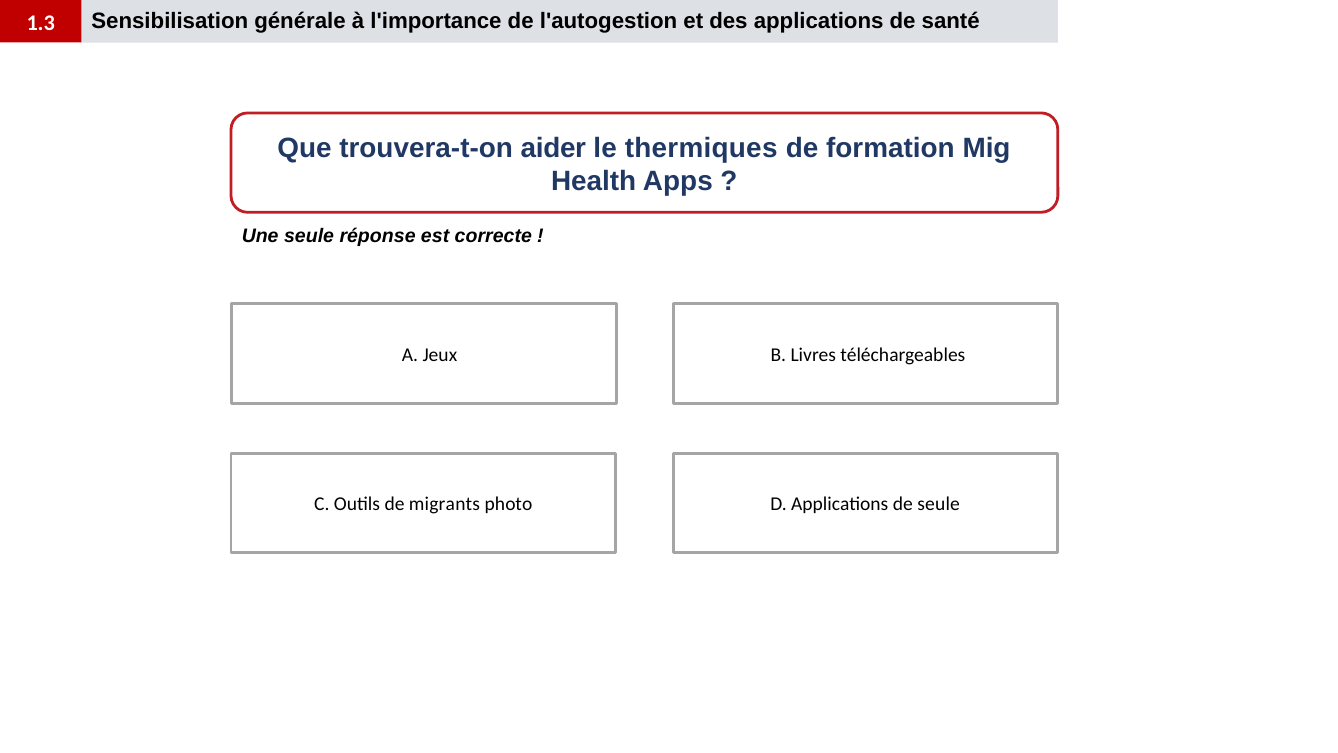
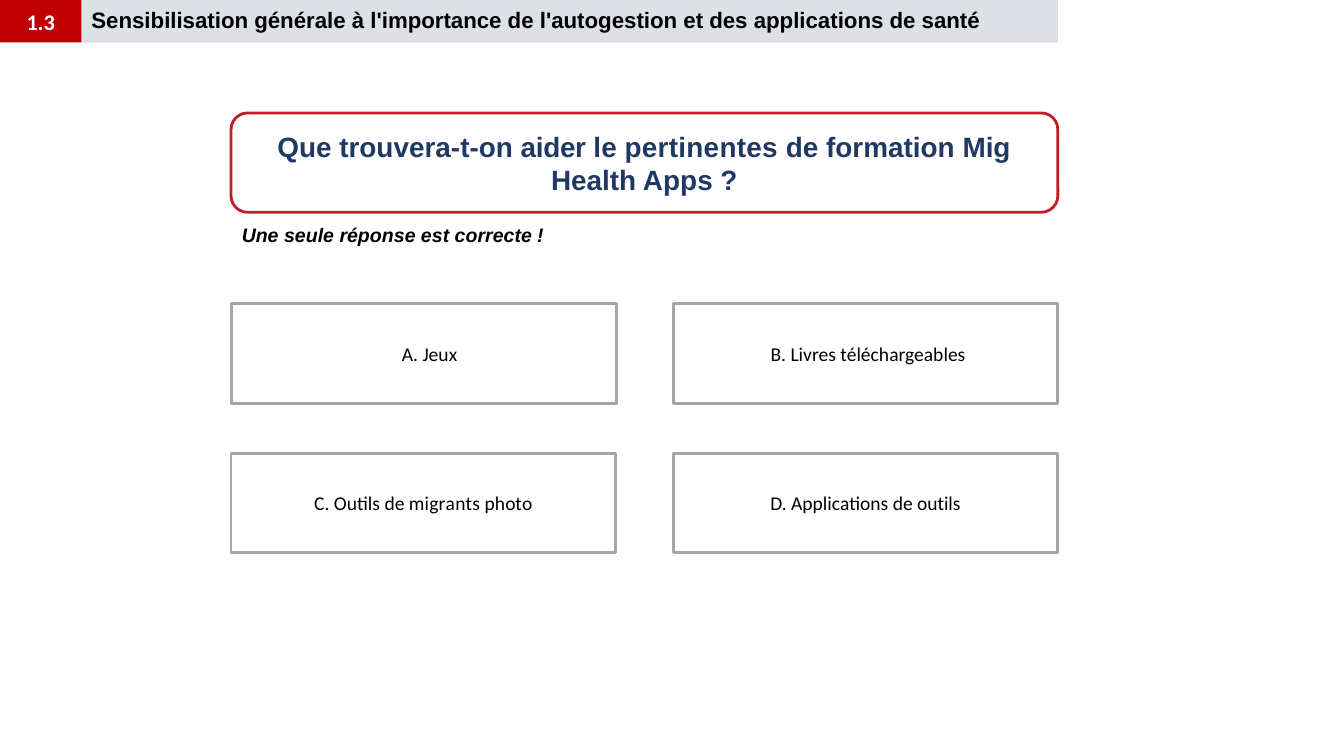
thermiques: thermiques -> pertinentes (701, 148)
de seule: seule -> outils (939, 504)
